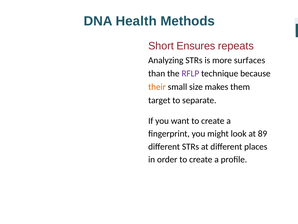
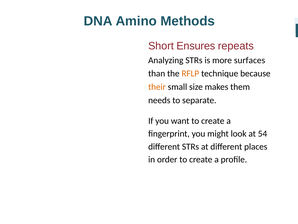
Health: Health -> Amino (136, 21)
RFLP colour: purple -> orange (190, 73)
target: target -> needs (159, 100)
89: 89 -> 54 (263, 133)
